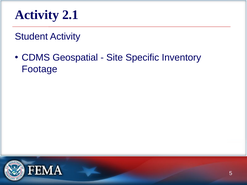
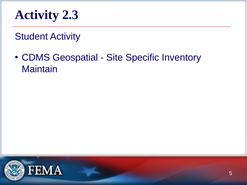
2.1: 2.1 -> 2.3 (70, 15)
Footage: Footage -> Maintain (40, 69)
